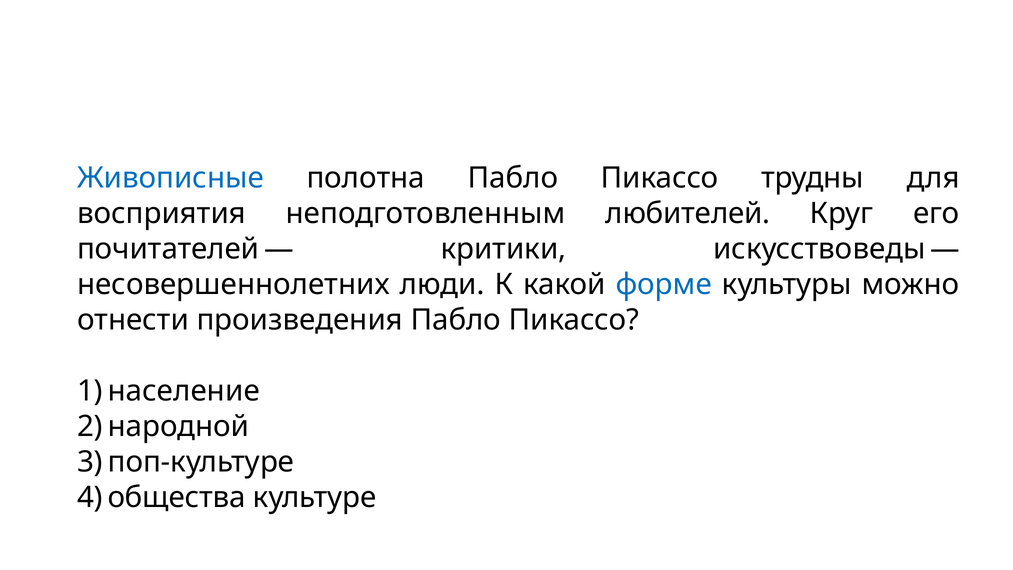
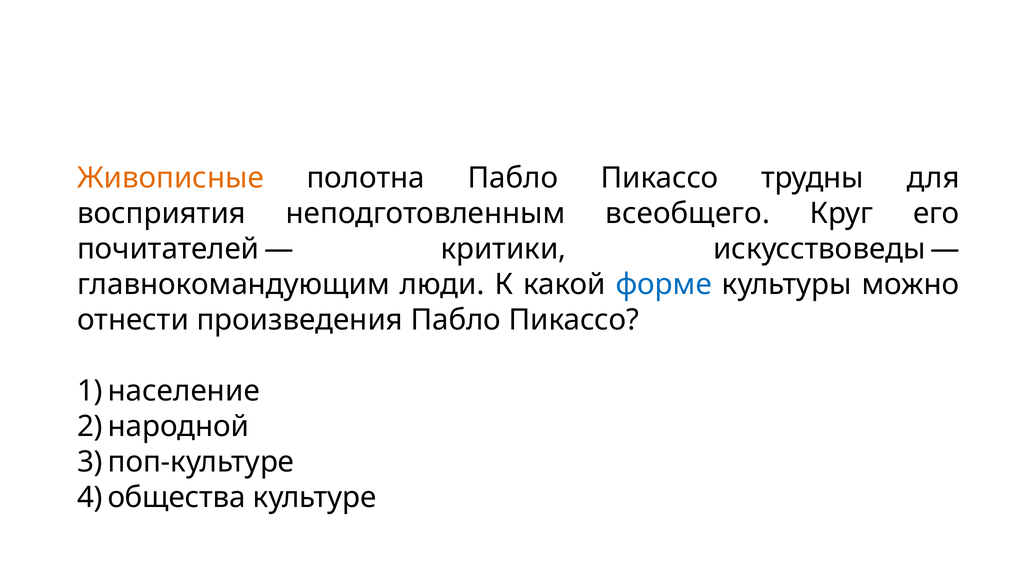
Живописные colour: blue -> orange (170, 178)
любителей: любителей -> всеобщего (688, 213)
несовершеннолетних: несовершеннолетних -> главнокомандующим (233, 284)
